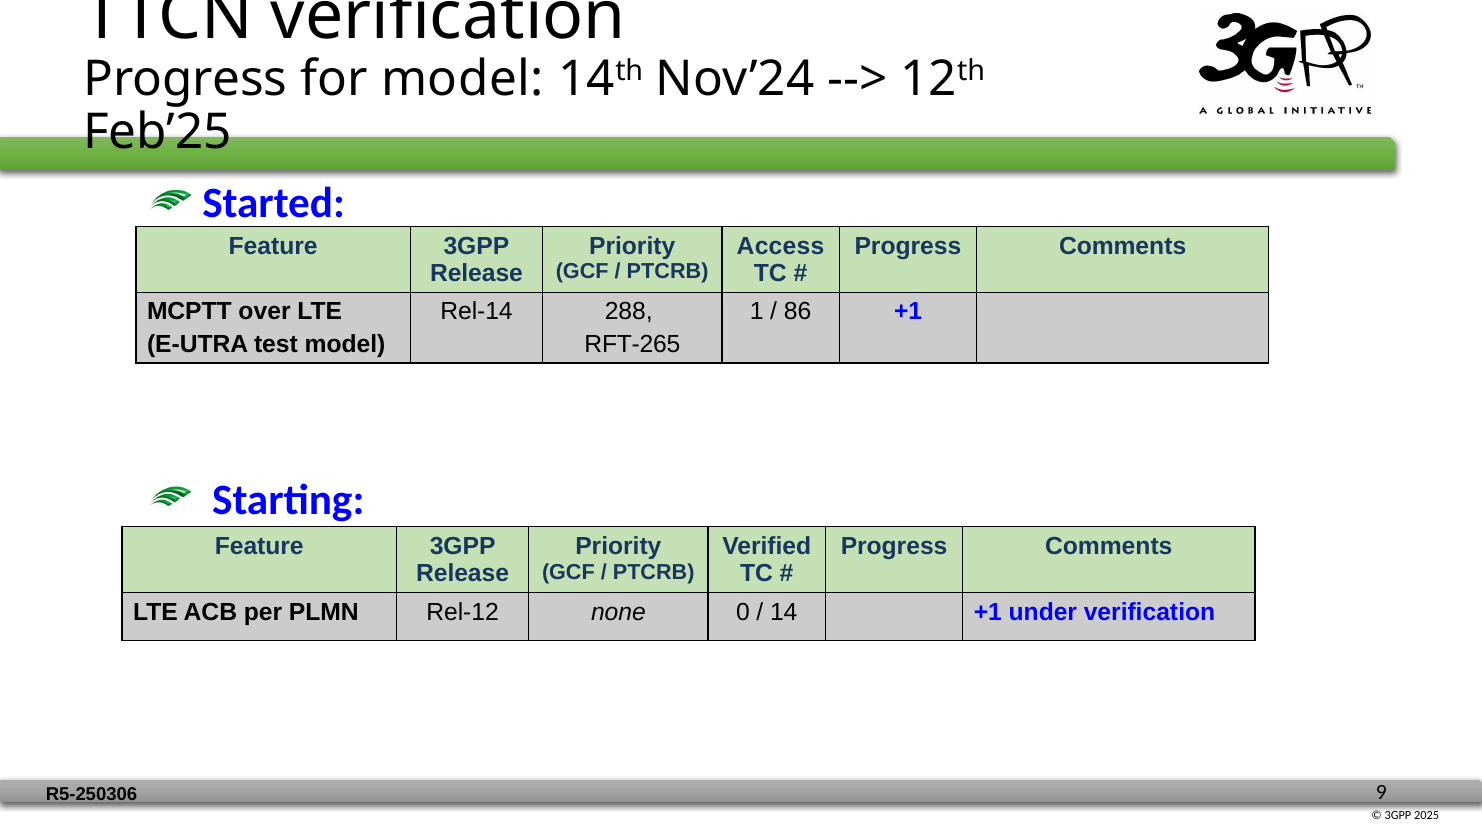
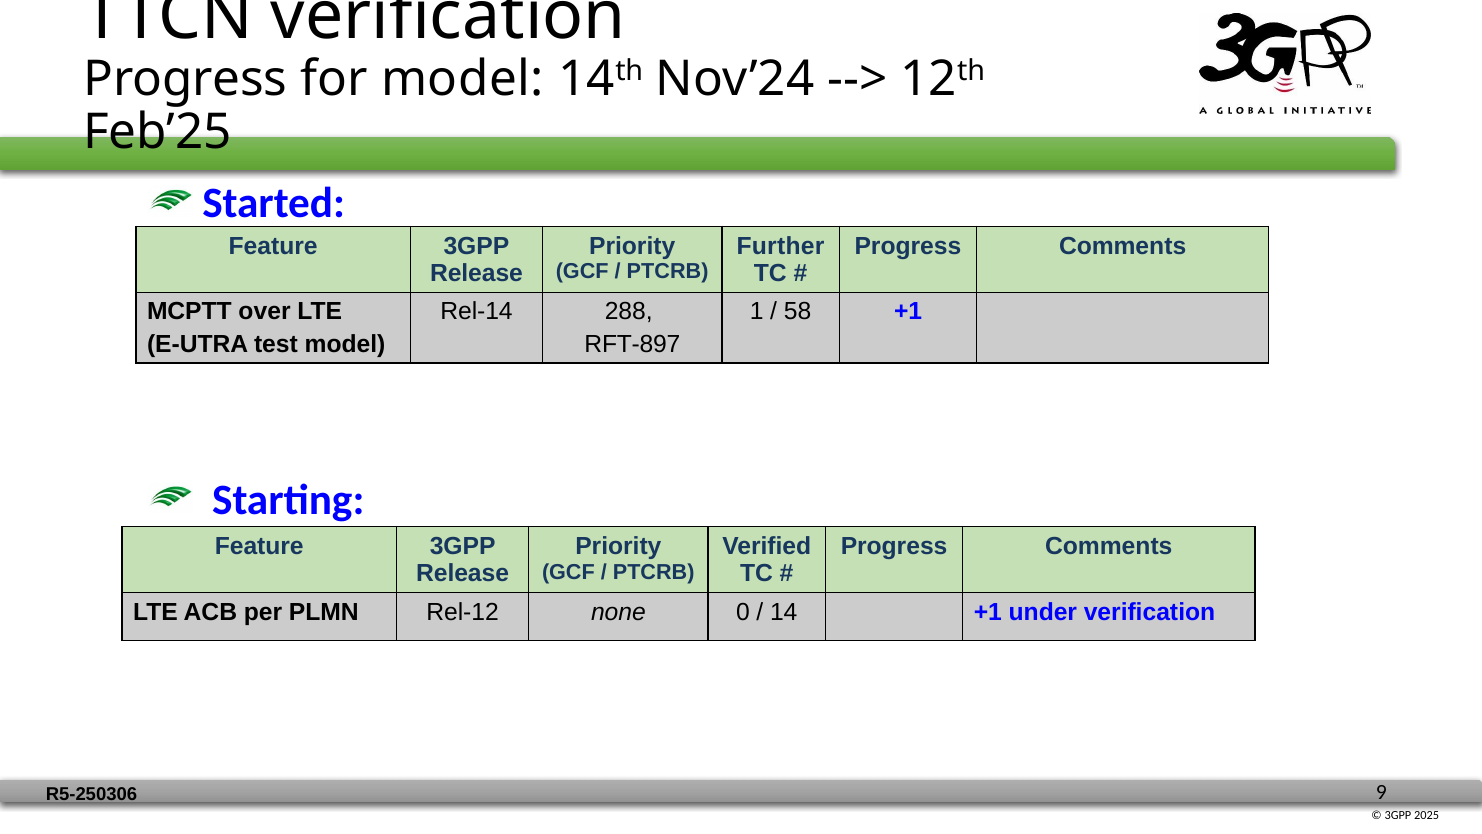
Access: Access -> Further (781, 246)
86: 86 -> 58 (798, 312)
RFT-265: RFT-265 -> RFT-897 (632, 344)
